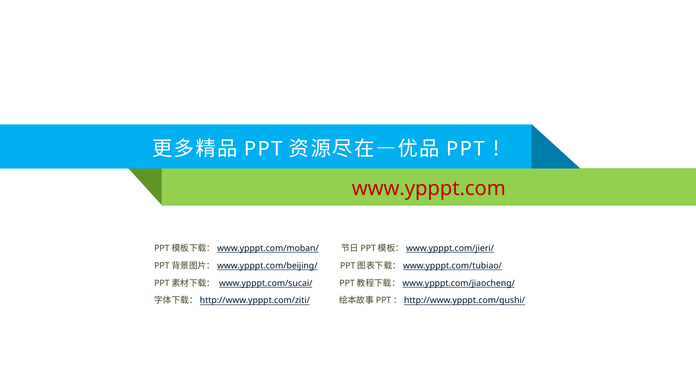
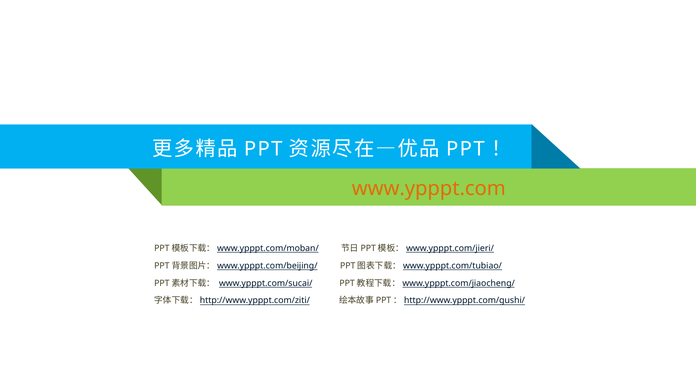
www.ypppt.com colour: red -> orange (429, 189)
